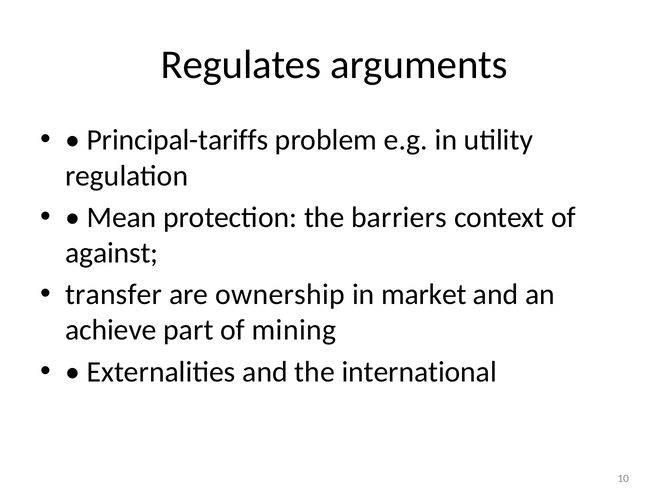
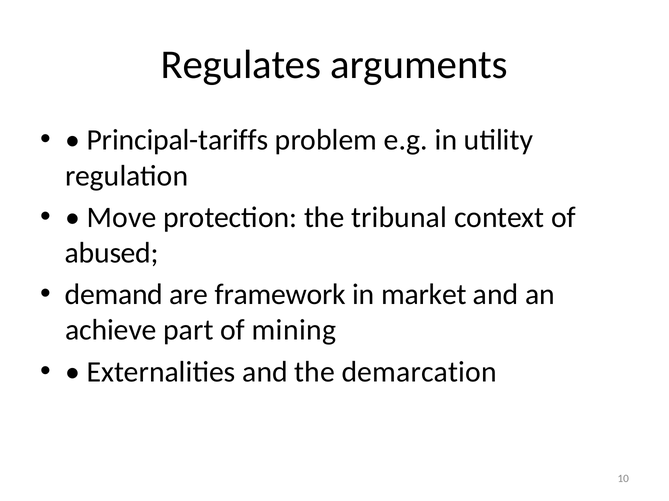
Mean: Mean -> Move (122, 218)
barriers: barriers -> tribunal (399, 218)
against: against -> abused (112, 253)
transfer: transfer -> demand (114, 295)
ownership: ownership -> framework (280, 295)
international: international -> demarcation (419, 372)
